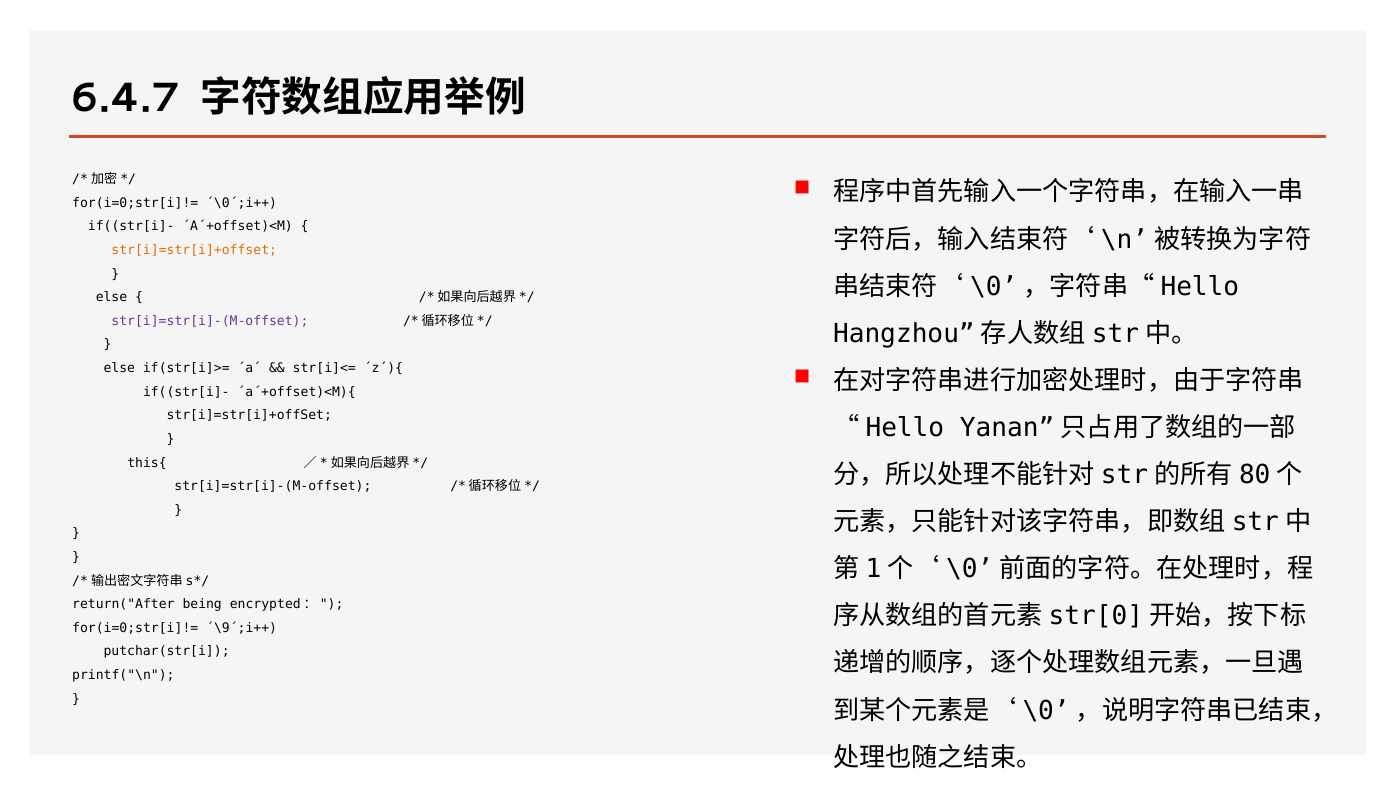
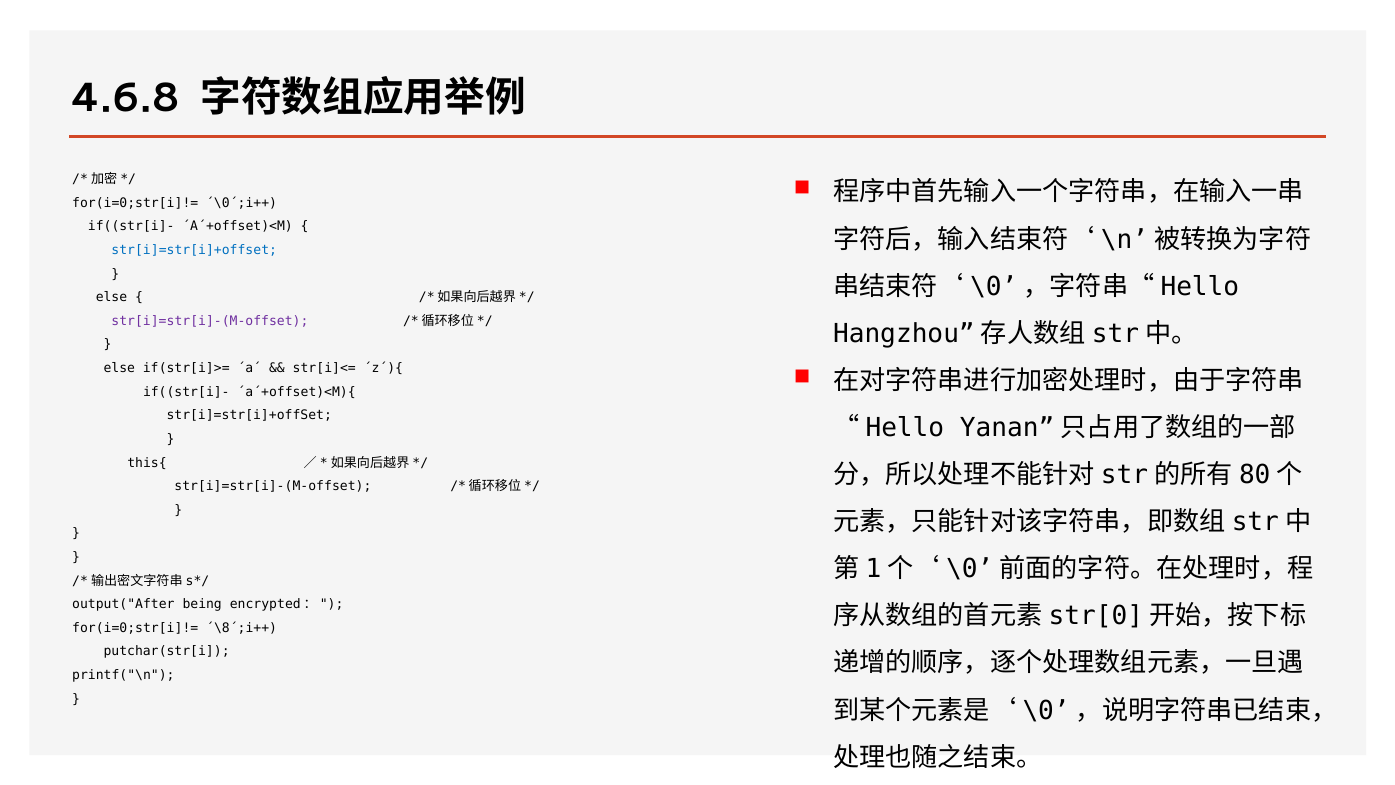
6.4.7: 6.4.7 -> 4.6.8 (125, 98)
str[i]=str[i]+offset colour: orange -> blue (194, 250)
return("After: return("After -> output("After (123, 604)
´\9´;i++: ´\9´;i++ -> ´\8´;i++ (242, 628)
